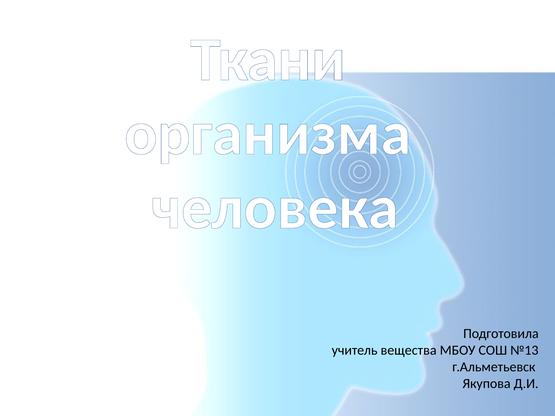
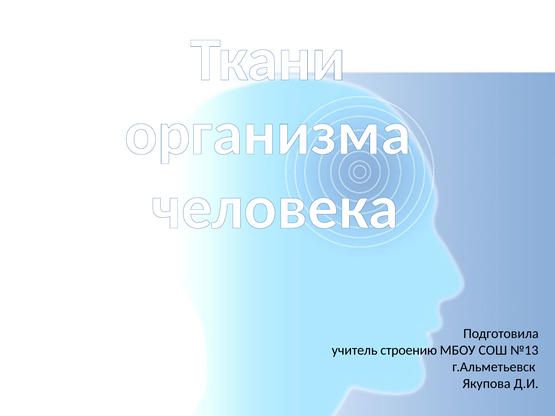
вещества: вещества -> строению (409, 350)
